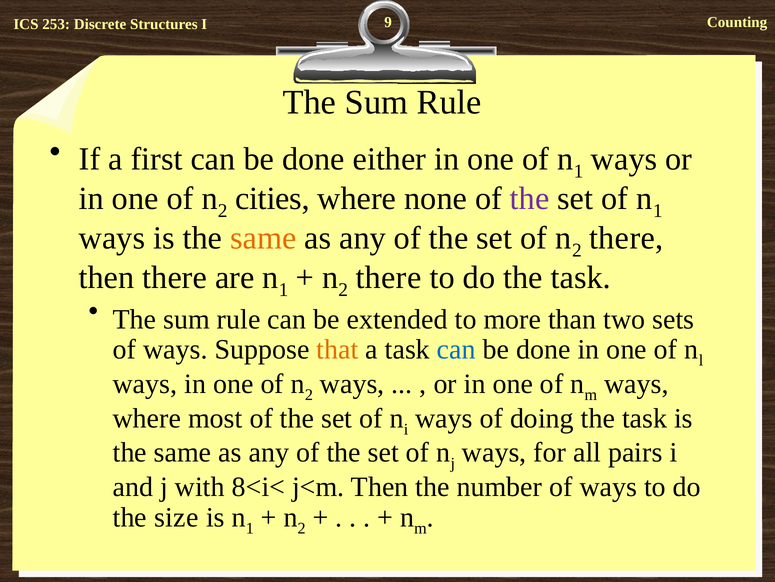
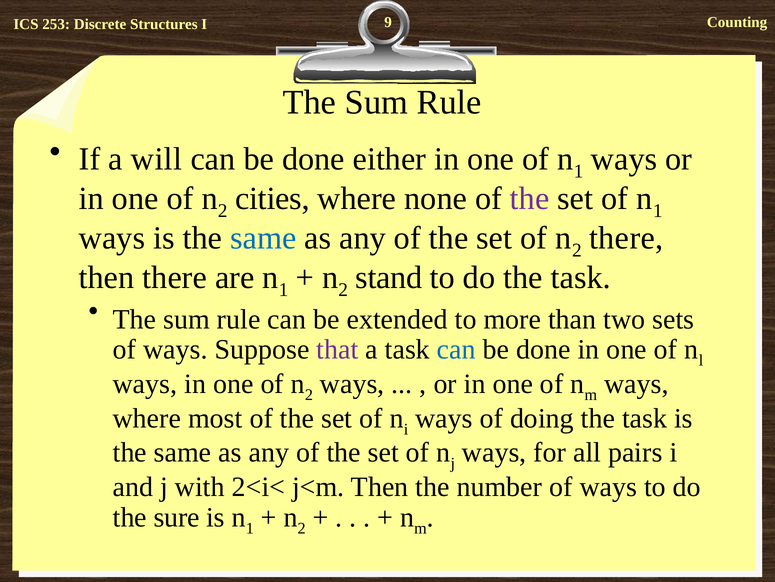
first: first -> will (157, 159)
same colour: orange -> blue (263, 238)
there: there -> stand (389, 277)
that colour: orange -> purple (337, 349)
8<i<: 8<i< -> 2<i< (258, 486)
size: size -> sure (177, 517)
